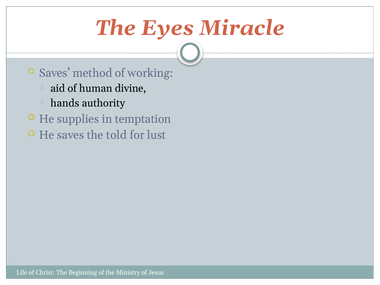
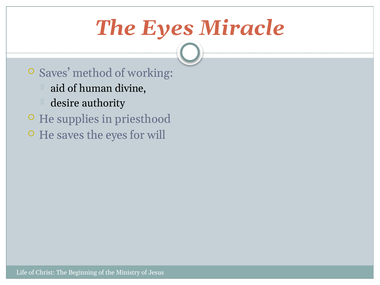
hands: hands -> desire (65, 103)
temptation: temptation -> priesthood (143, 119)
saves the told: told -> eyes (117, 135)
lust: lust -> will (157, 135)
